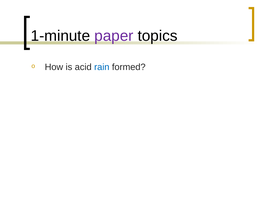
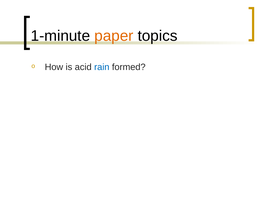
paper colour: purple -> orange (114, 36)
